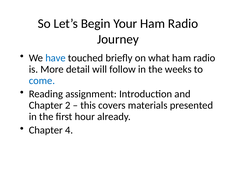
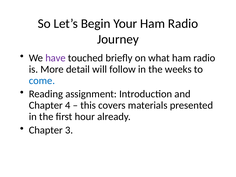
have colour: blue -> purple (56, 58)
2: 2 -> 4 (68, 105)
4: 4 -> 3 (69, 130)
